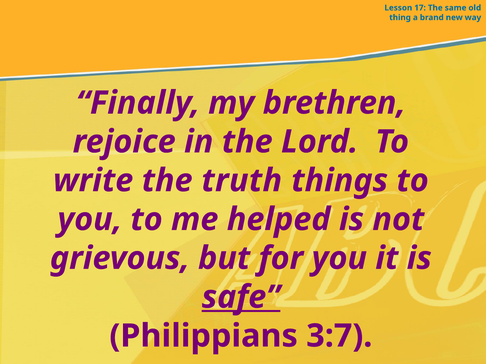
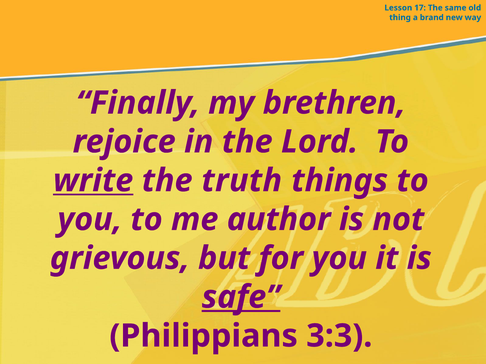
write underline: none -> present (93, 181)
helped: helped -> author (279, 220)
3:7: 3:7 -> 3:3 (339, 336)
